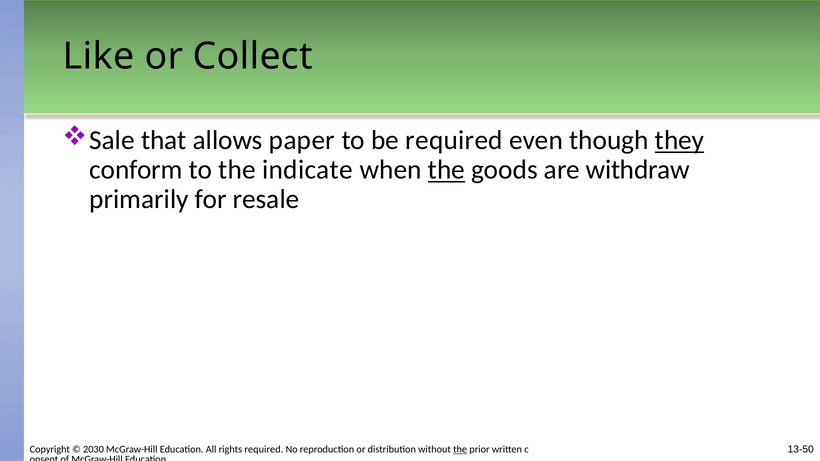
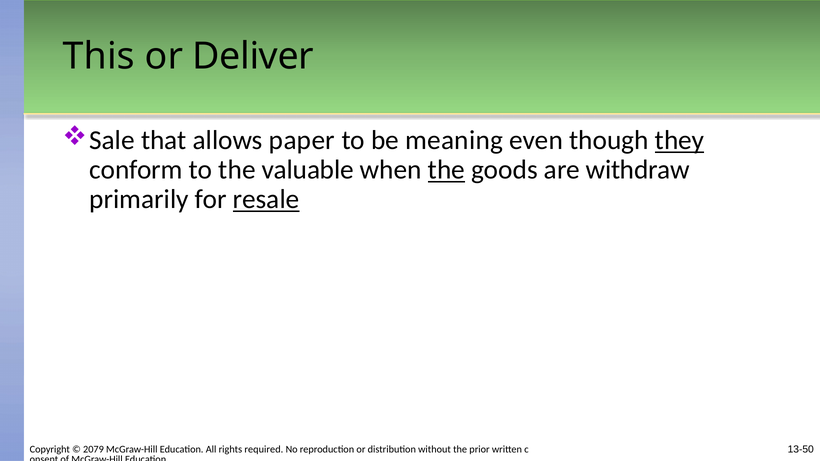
Like: Like -> This (99, 57)
Collect: Collect -> Deliver (253, 57)
be required: required -> meaning (454, 140)
indicate: indicate -> valuable (308, 170)
resale underline: none -> present (266, 200)
2030: 2030 -> 2079 (93, 450)
the underline: present -> none (460, 450)
